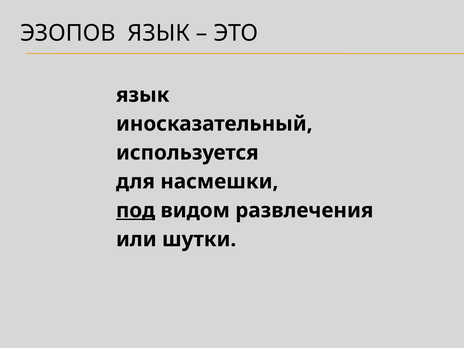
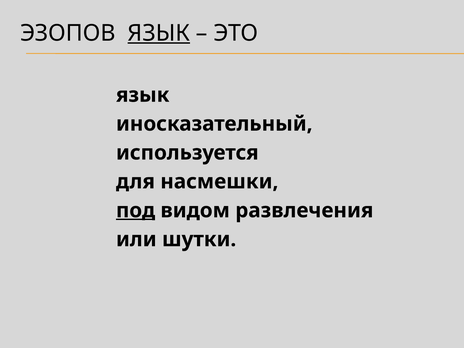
ЯЗЫК underline: none -> present (159, 33)
